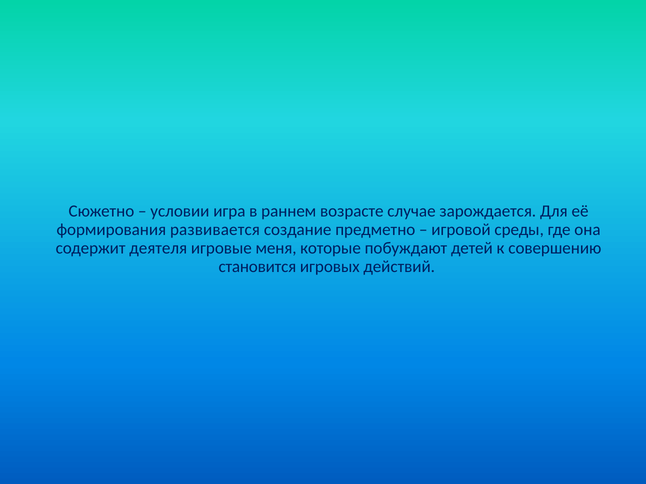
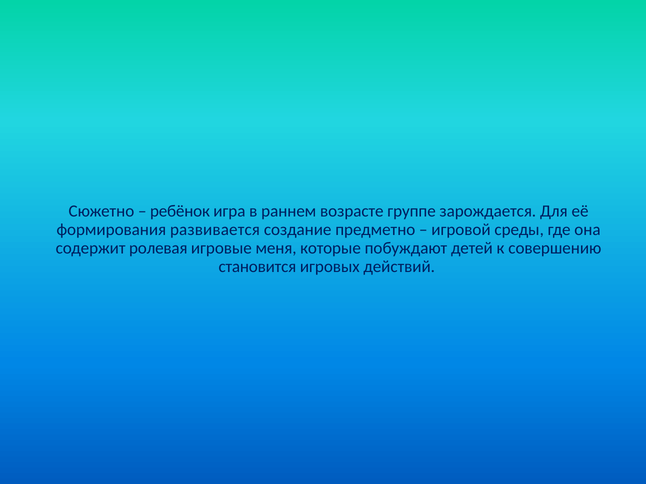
условии: условии -> ребёнок (180, 211)
случае: случае -> группе (412, 211)
деятеля: деятеля -> ролевая (158, 248)
